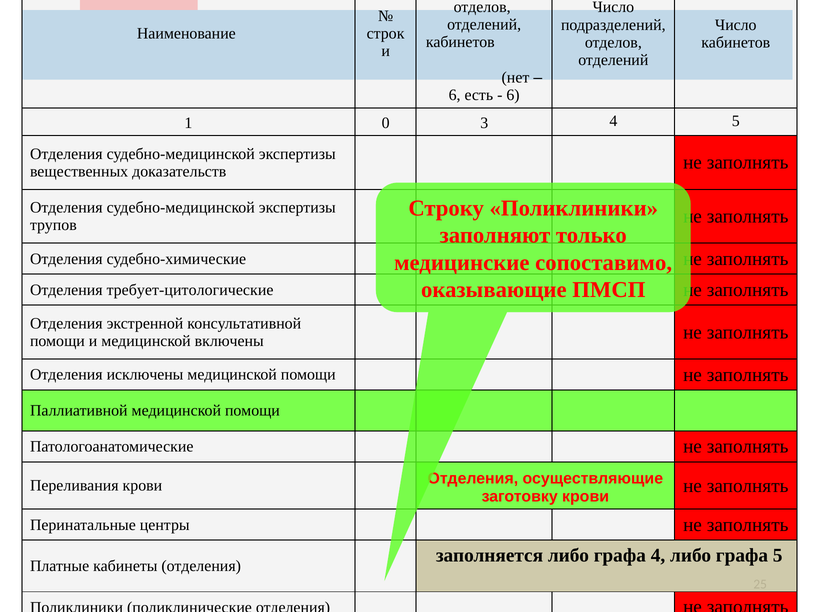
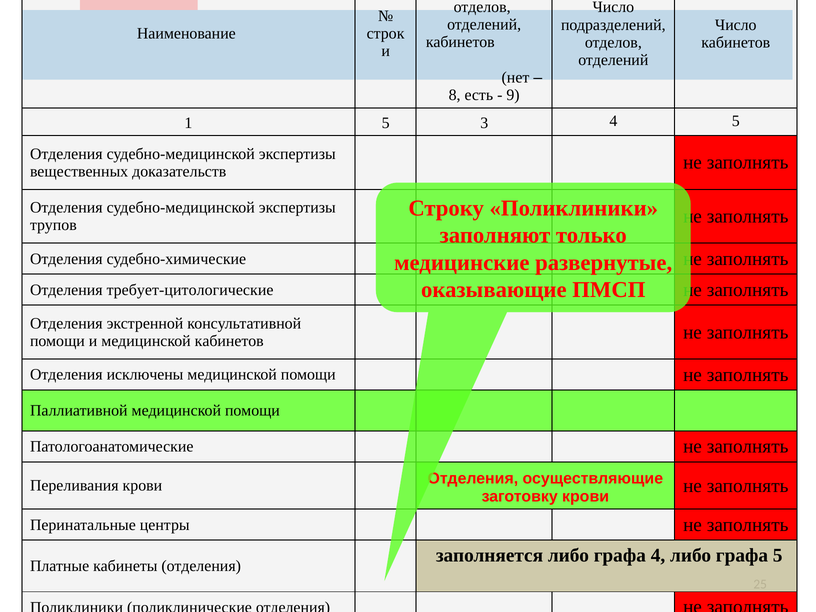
6: 6 -> 8 (455, 95)
6: 6 -> 9 (513, 95)
1 0: 0 -> 5 (386, 123)
сопоставимо: сопоставимо -> развернутые (604, 263)
медицинской включены: включены -> кабинетов (229, 341)
